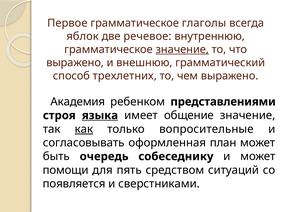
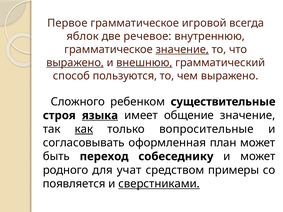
глаголы: глаголы -> игровой (204, 23)
выражено underline: none -> present (75, 63)
внешнюю underline: none -> present (144, 63)
трехлетних: трехлетних -> пользуются (125, 76)
Академия: Академия -> Сложного (78, 102)
представлениями: представлениями -> существительные (223, 102)
очередь: очередь -> переход (104, 157)
помощи: помощи -> родного (66, 170)
пять: пять -> учат (129, 170)
ситуаций: ситуаций -> примеры (234, 170)
сверстниками underline: none -> present (159, 184)
